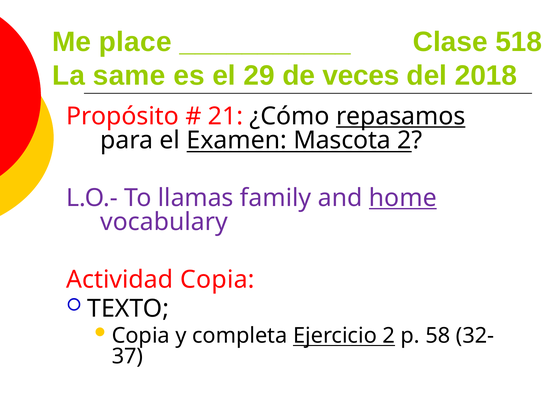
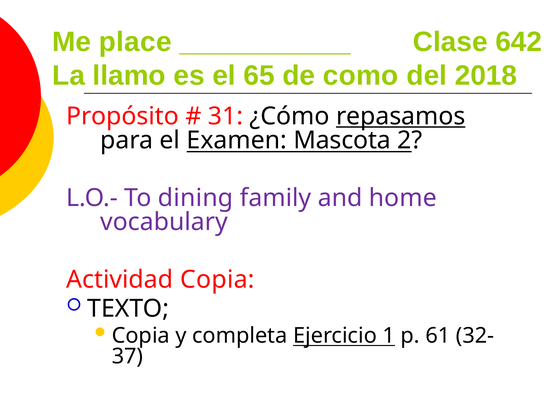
518: 518 -> 642 (519, 42)
same: same -> llamo (129, 76)
29: 29 -> 65 (259, 76)
veces: veces -> como (361, 76)
21: 21 -> 31 (226, 116)
llamas: llamas -> dining (196, 198)
home underline: present -> none (403, 198)
Ejercicio 2: 2 -> 1 (389, 335)
58: 58 -> 61 (438, 335)
